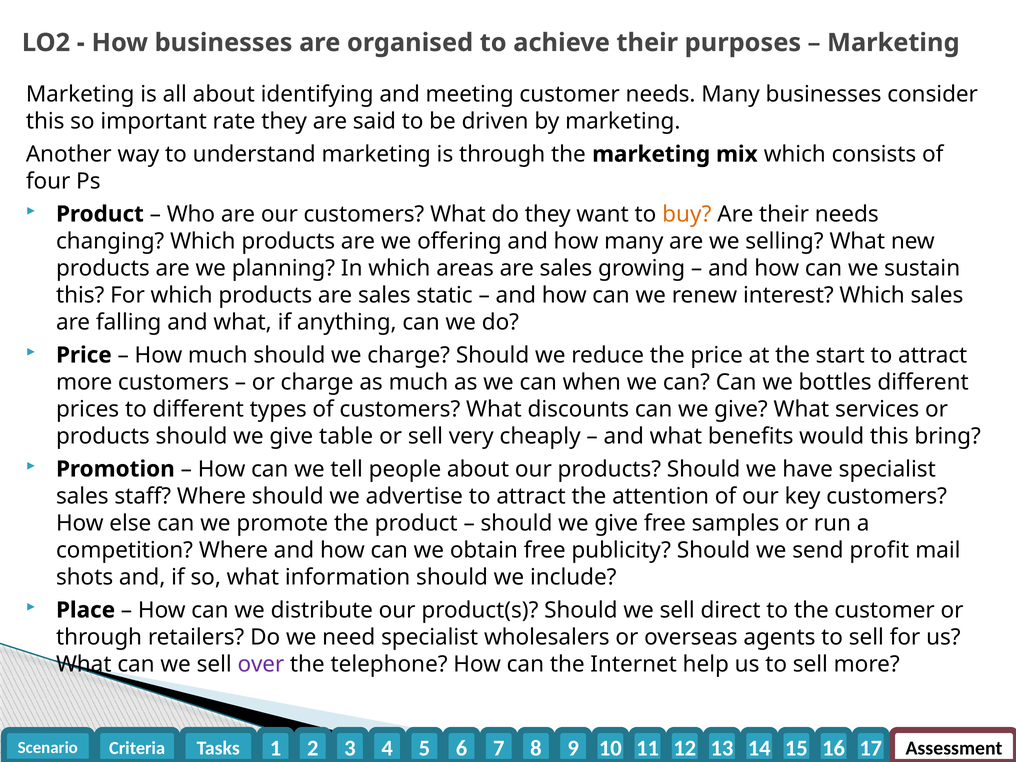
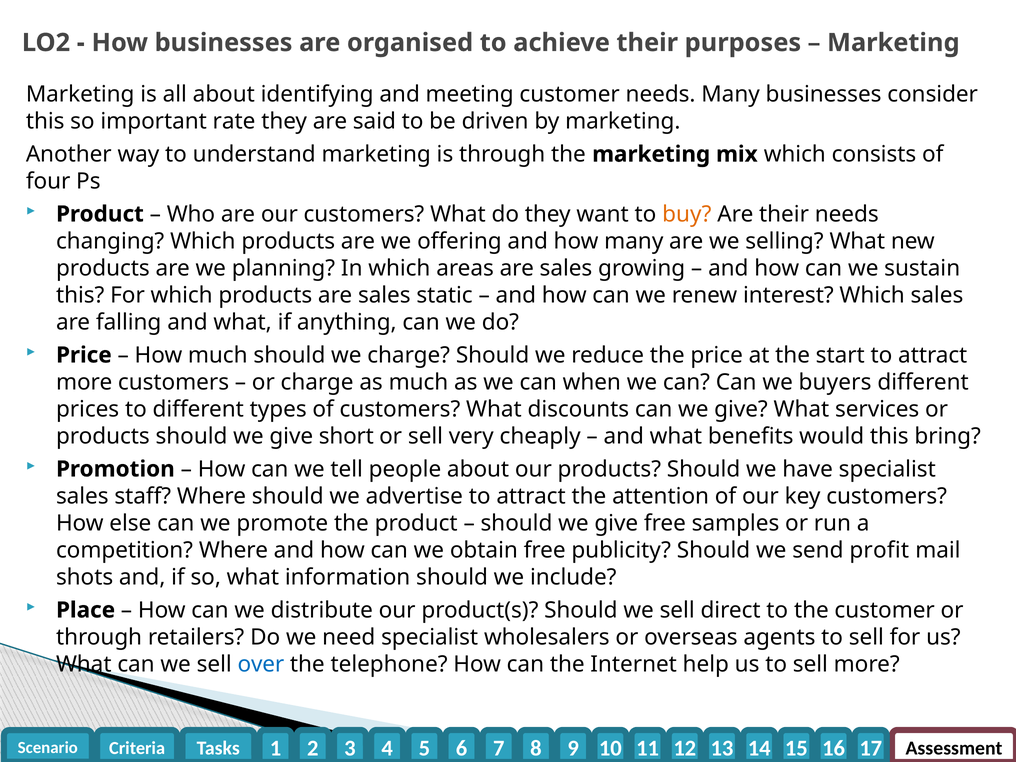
bottles: bottles -> buyers (835, 382)
table: table -> short (346, 436)
over colour: purple -> blue (261, 664)
